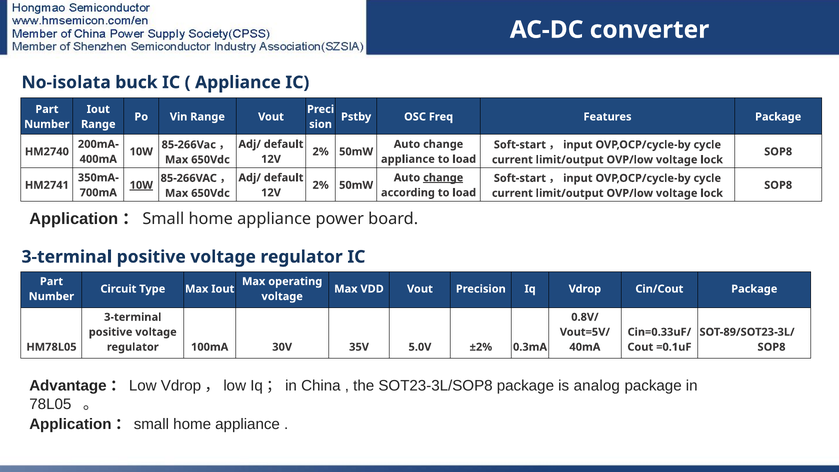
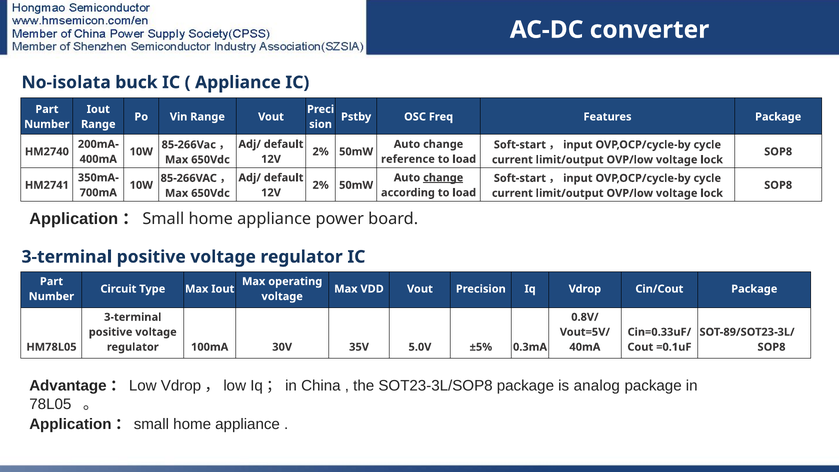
appliance: appliance -> reference (408, 159)
10W underline: present -> none (141, 185)
±2%: ±2% -> ±5% (481, 347)
